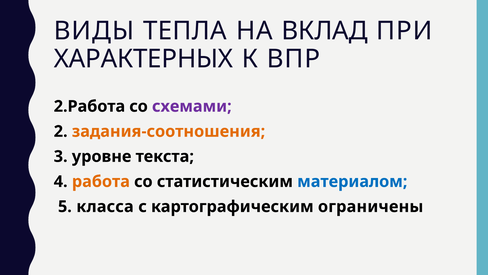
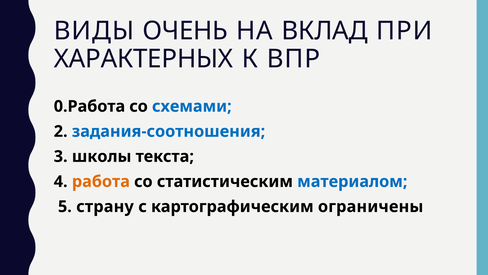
ТЕПЛА: ТЕПЛА -> ОЧЕНЬ (185, 31)
2.Работа: 2.Работа -> 0.Работа (89, 106)
схемами colour: purple -> blue (192, 106)
задания-соотношения colour: orange -> blue (169, 131)
уровне: уровне -> школы (102, 156)
класса: класса -> страну (105, 206)
